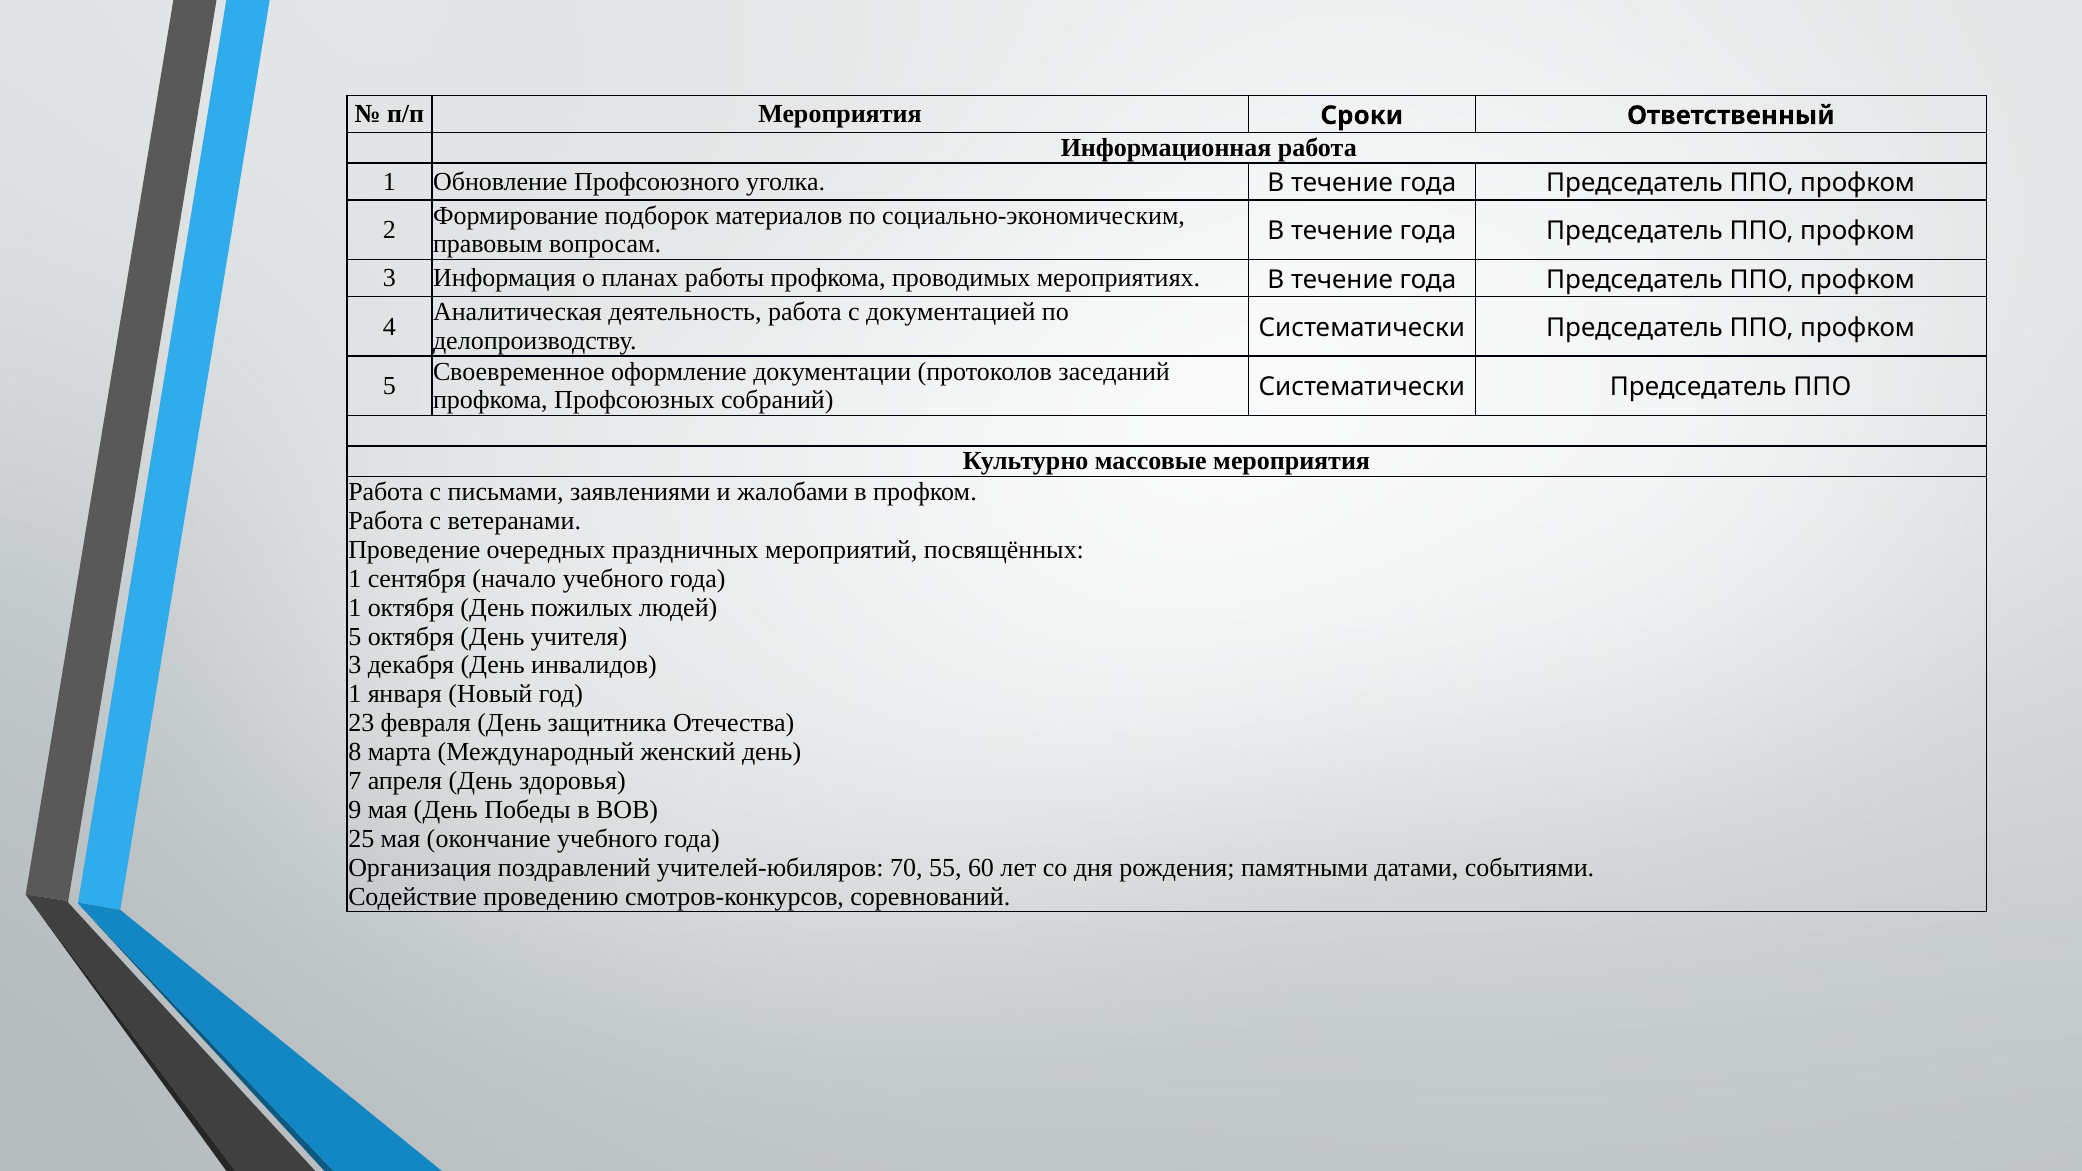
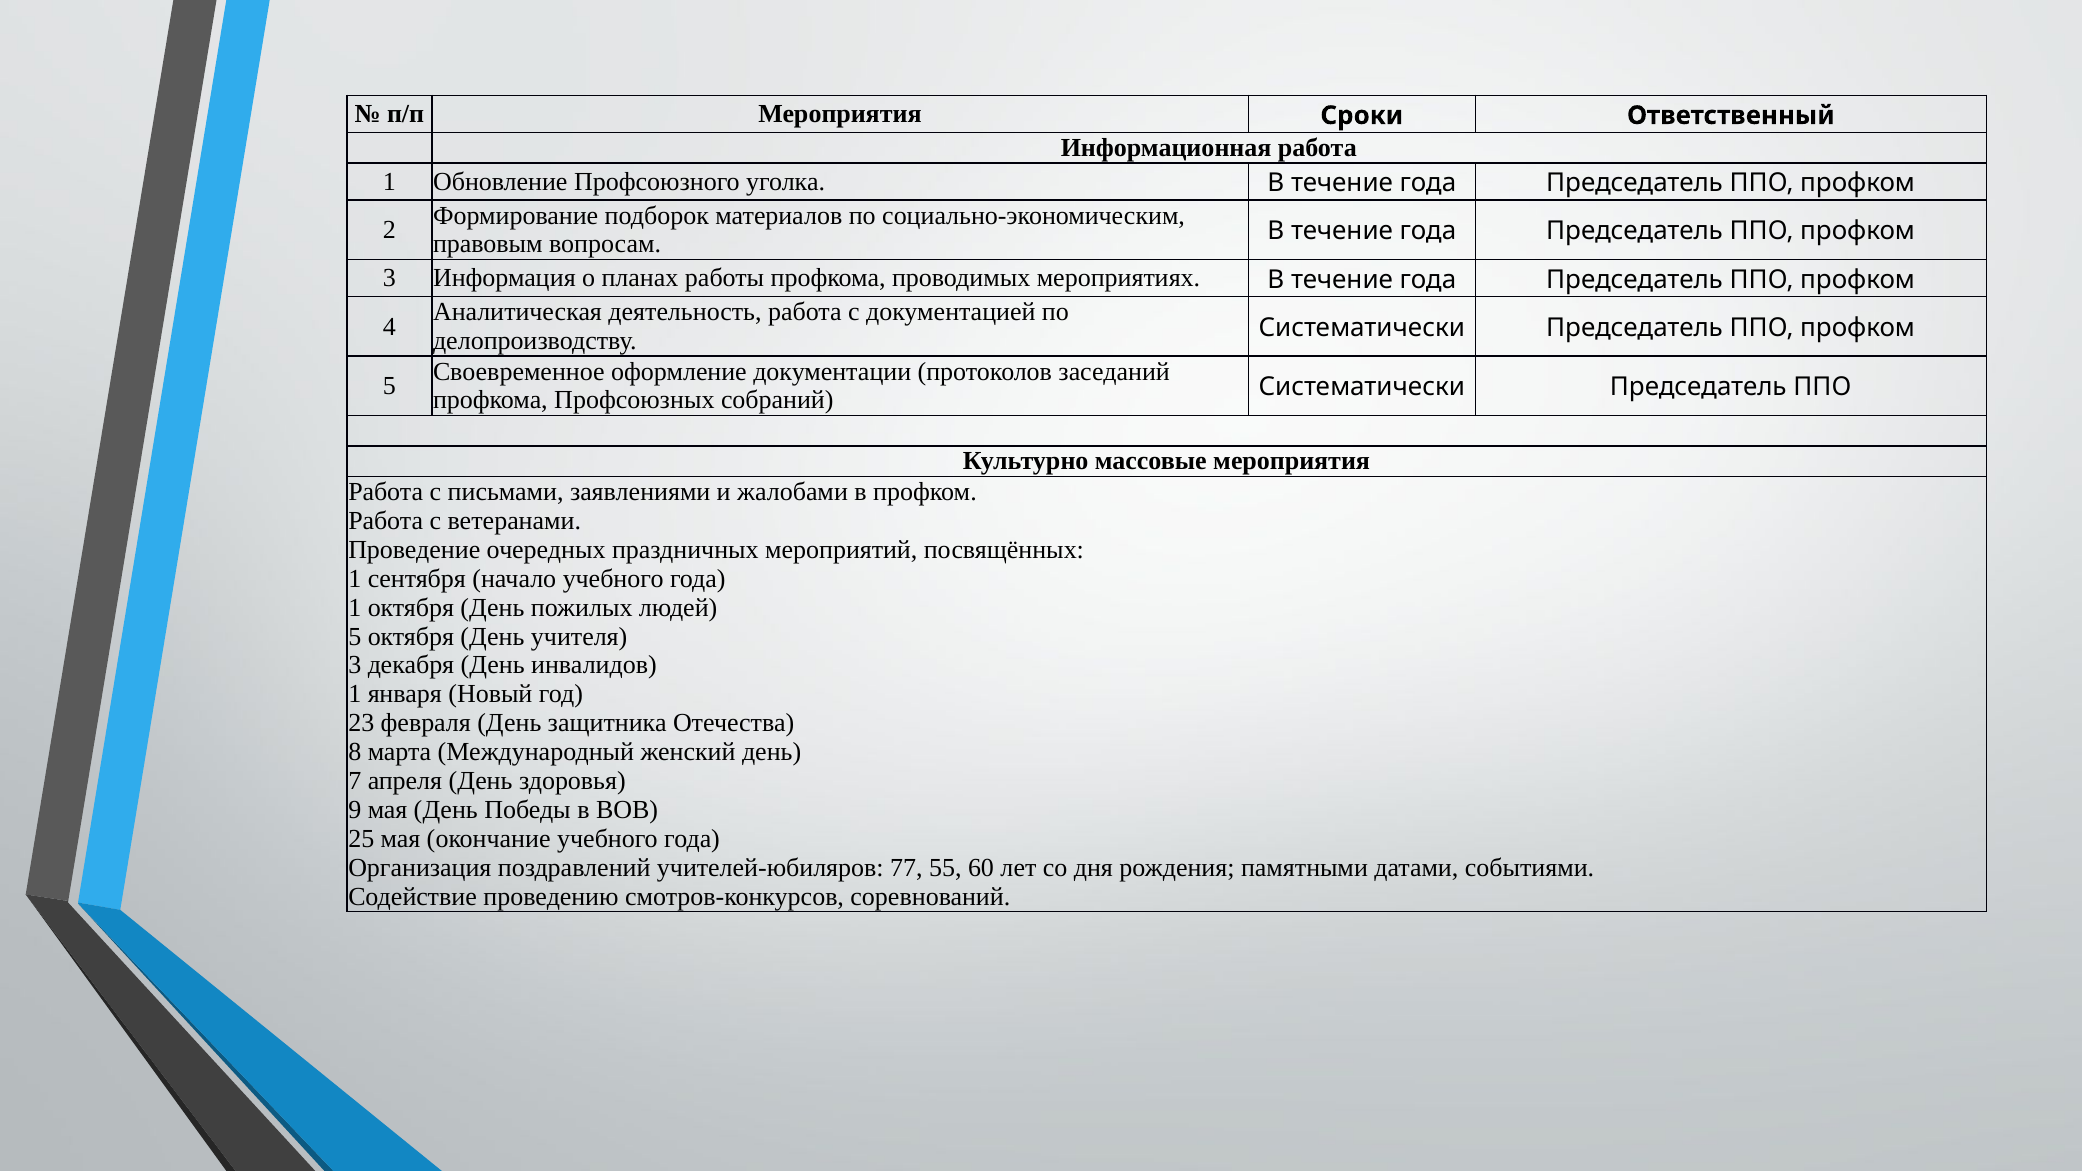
70: 70 -> 77 (906, 868)
